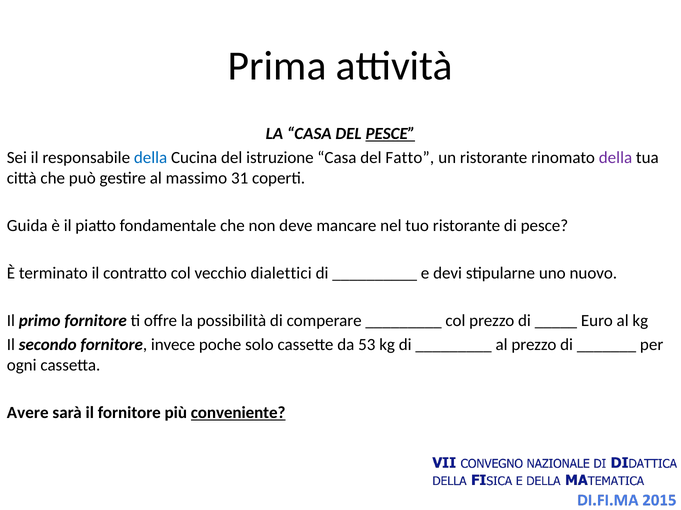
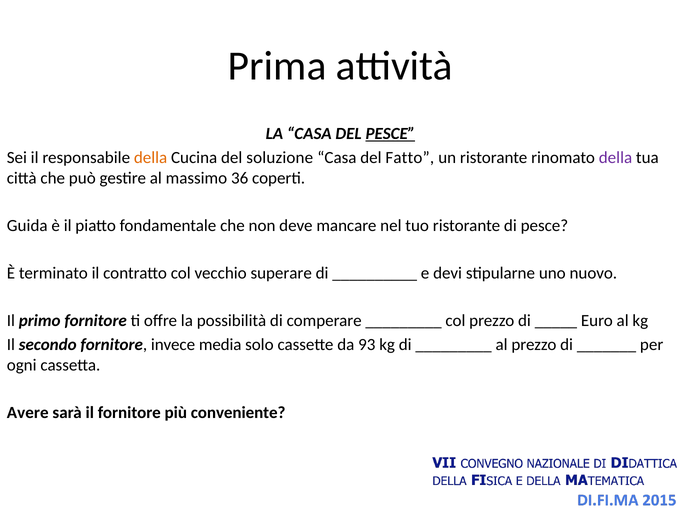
della colour: blue -> orange (151, 158)
istruzione: istruzione -> soluzione (280, 158)
31: 31 -> 36 (240, 178)
dialettici: dialettici -> superare (281, 274)
poche: poche -> media (220, 345)
53: 53 -> 93 (367, 345)
conveniente underline: present -> none (238, 413)
